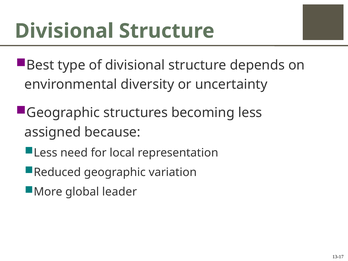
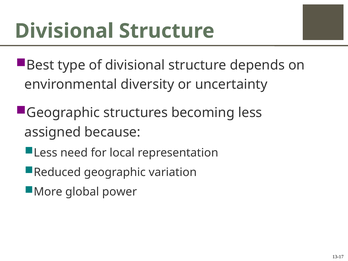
leader: leader -> power (120, 192)
